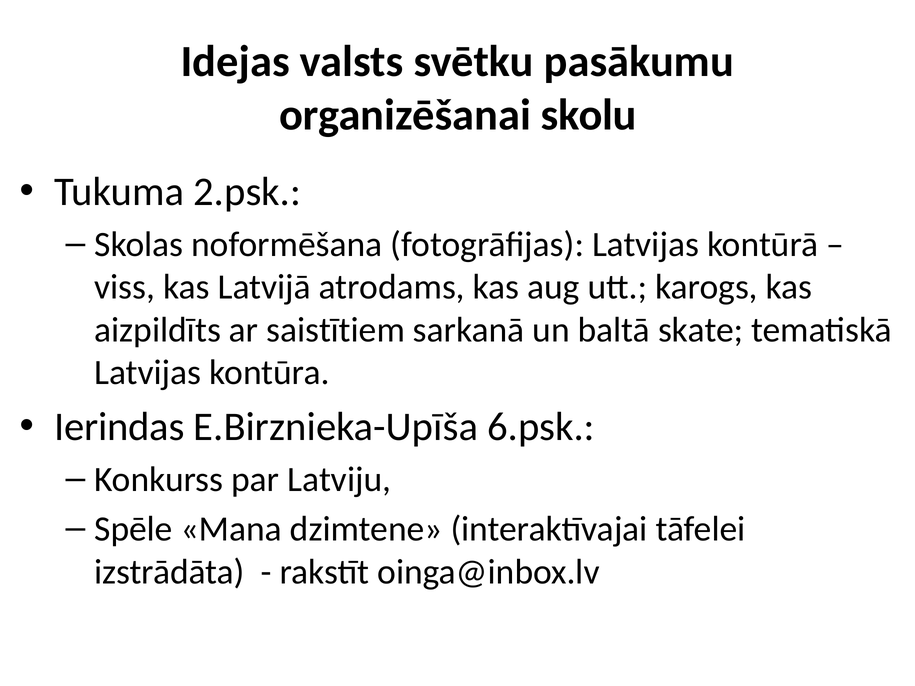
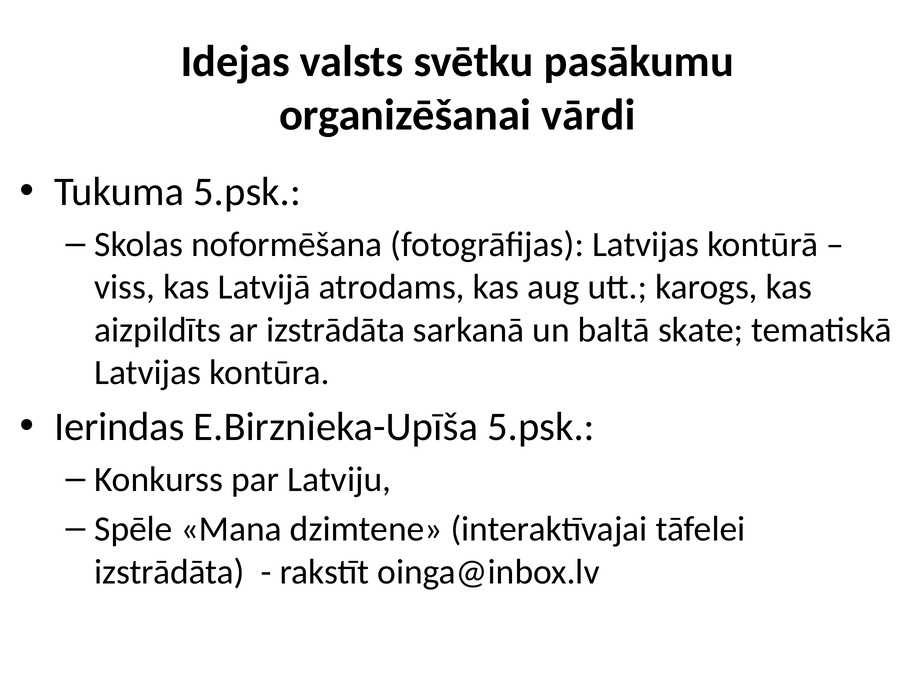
skolu: skolu -> vārdi (588, 115)
Tukuma 2.psk: 2.psk -> 5.psk (247, 192)
ar saistītiem: saistītiem -> izstrādāta (336, 330)
E.Birznieka-Upīša 6.psk: 6.psk -> 5.psk (541, 427)
